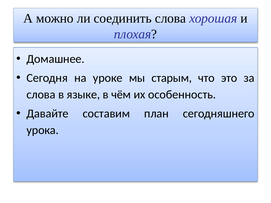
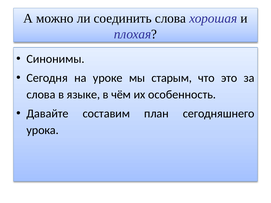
Домашнее: Домашнее -> Синонимы (55, 59)
